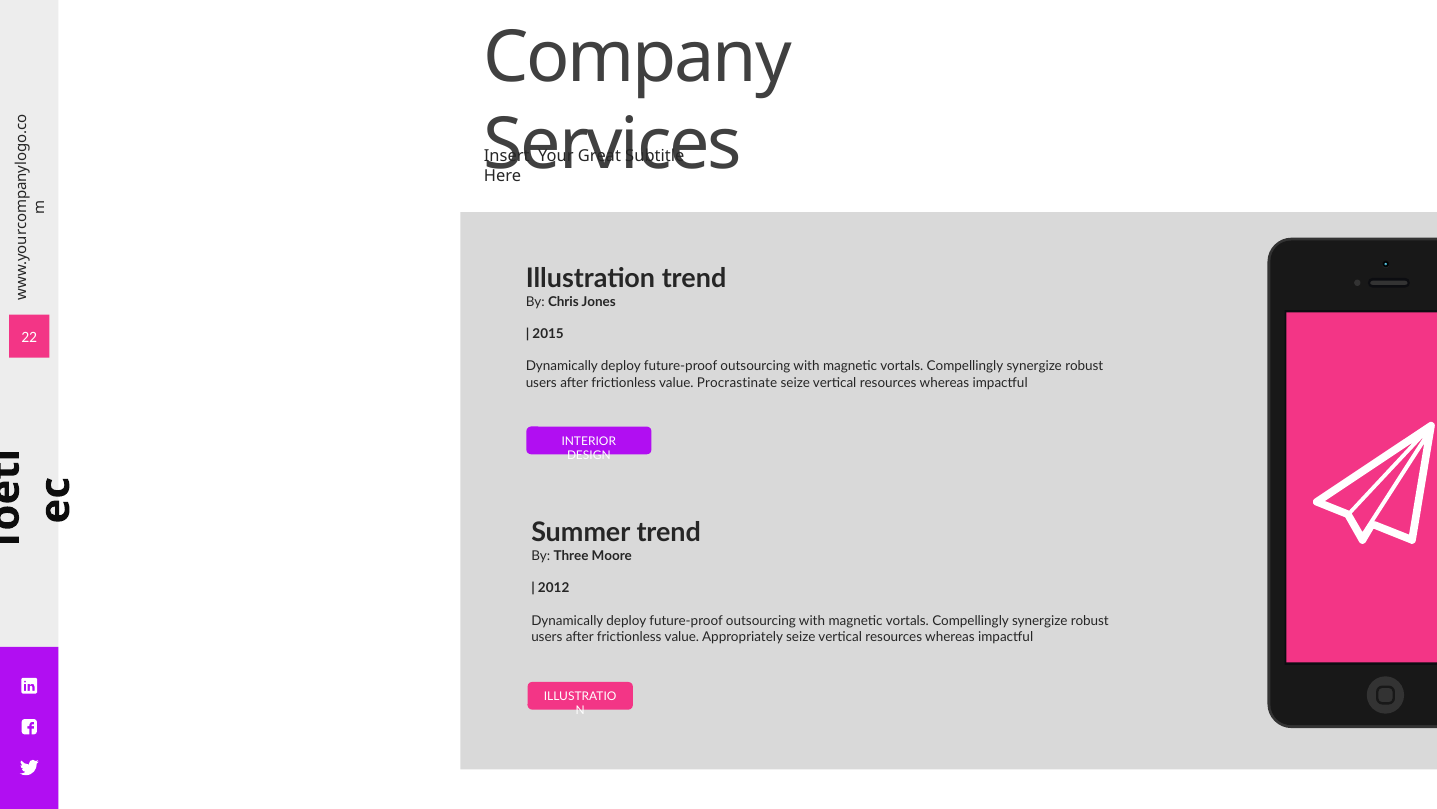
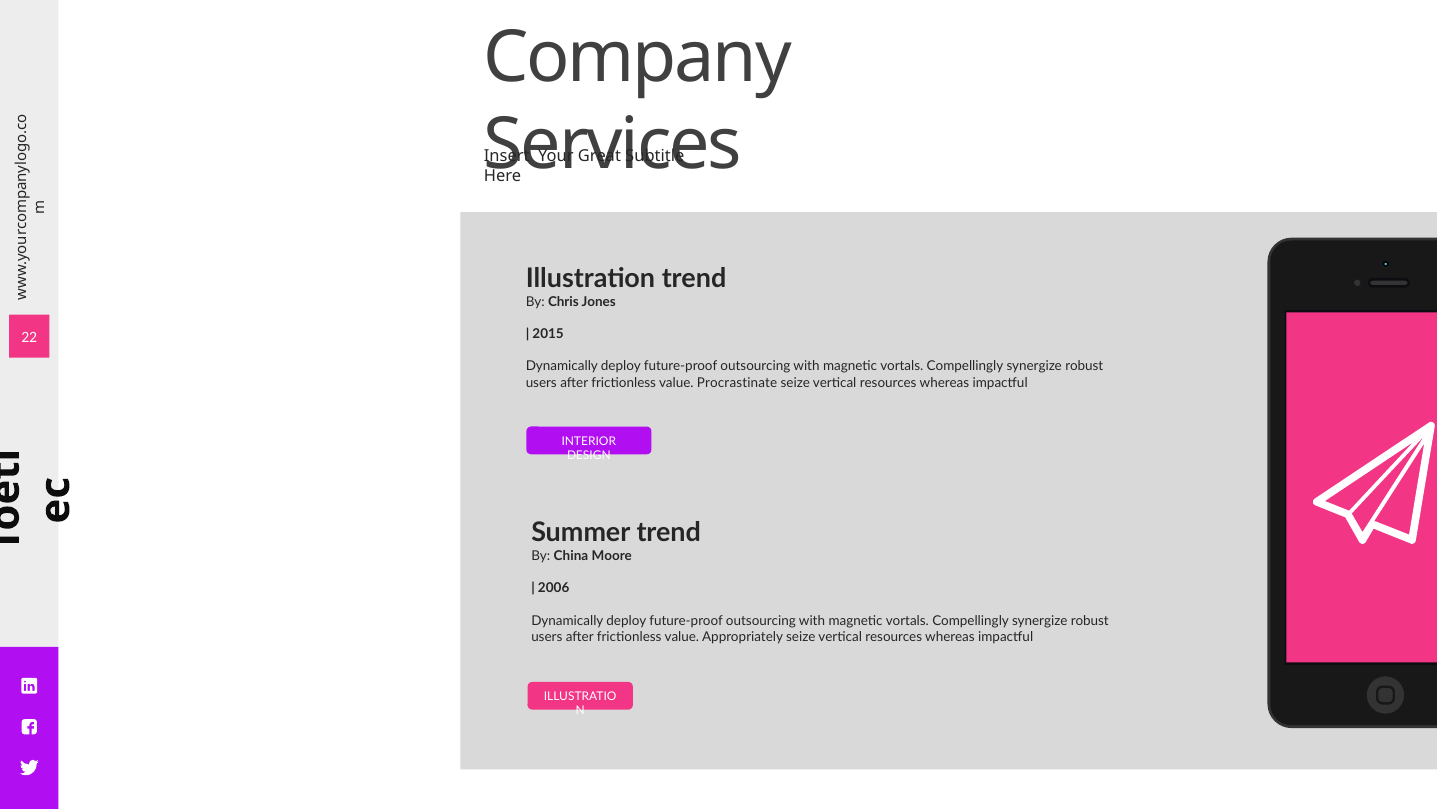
Three: Three -> China (571, 555)
2012: 2012 -> 2006 (554, 588)
